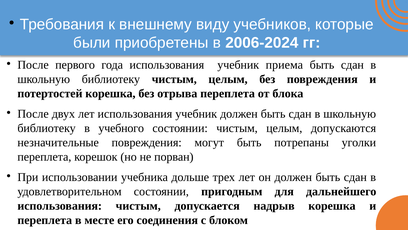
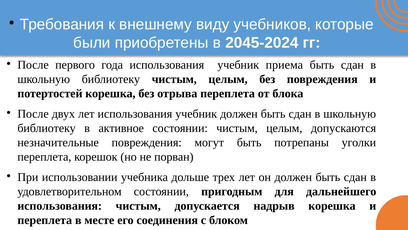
2006-2024: 2006-2024 -> 2045-2024 (262, 43)
учебного: учебного -> активное (121, 128)
